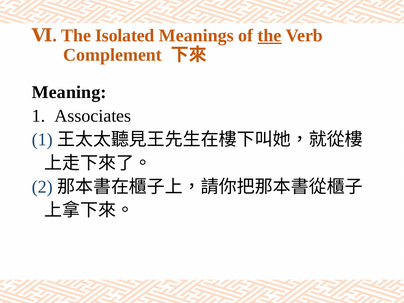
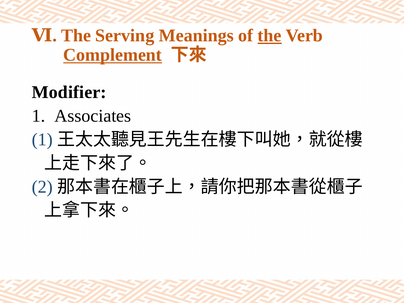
Isolated: Isolated -> Serving (125, 36)
Complement underline: none -> present (113, 55)
Meaning: Meaning -> Modifier (69, 92)
